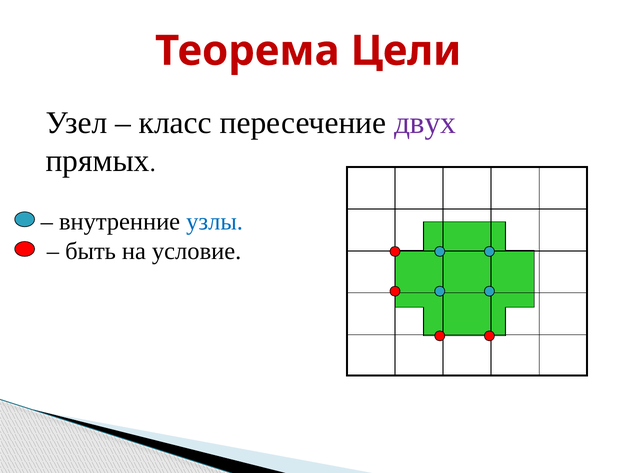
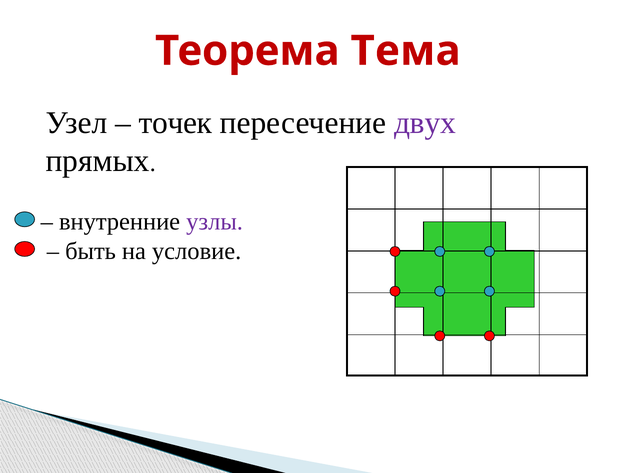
Цели: Цели -> Тема (406, 51)
класс: класс -> точек (176, 123)
узлы colour: blue -> purple (215, 222)
